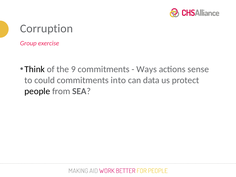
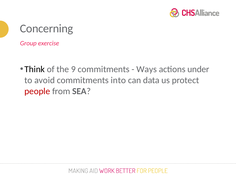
Corruption: Corruption -> Concerning (47, 29)
sense: sense -> under (198, 69)
could: could -> avoid (45, 80)
people colour: black -> red (37, 91)
